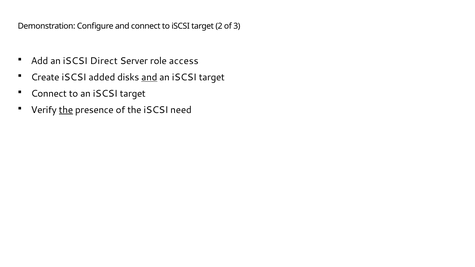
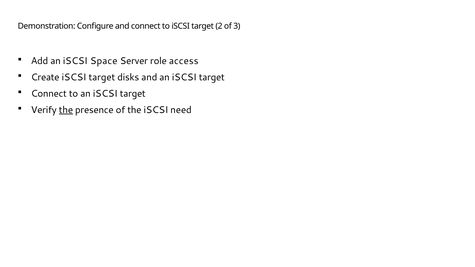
Direct: Direct -> Space (104, 61)
Create iSCSI added: added -> target (102, 77)
and underline: present -> none (149, 77)
